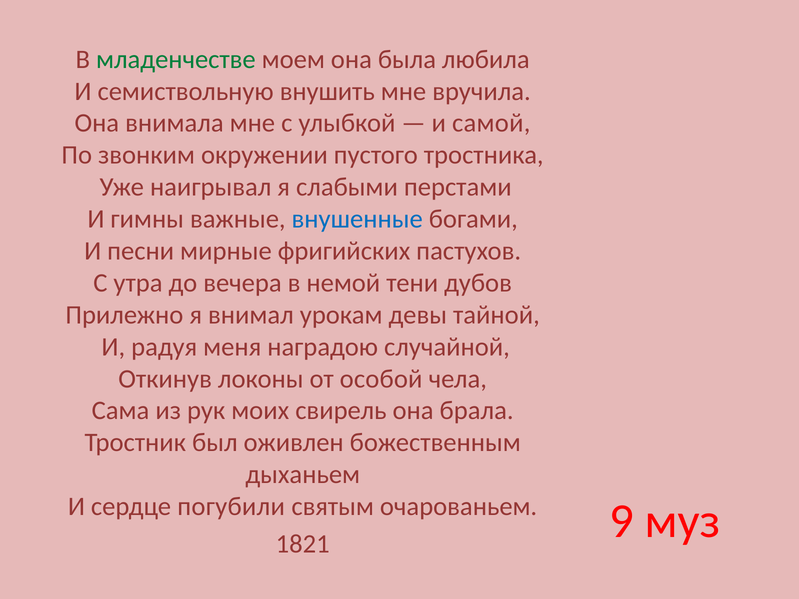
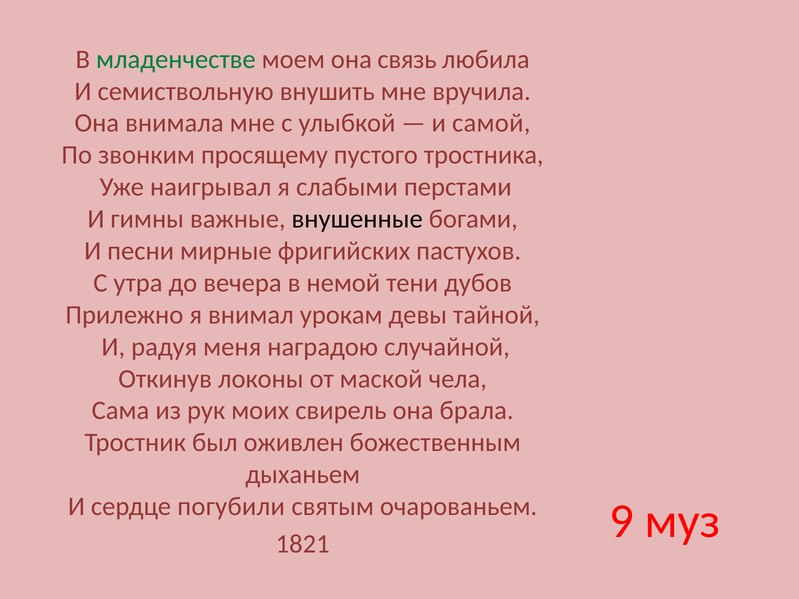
была: была -> связь (407, 59)
окружении: окружении -> просящему (265, 155)
внушенные colour: blue -> black (357, 219)
особой: особой -> маской (381, 379)
